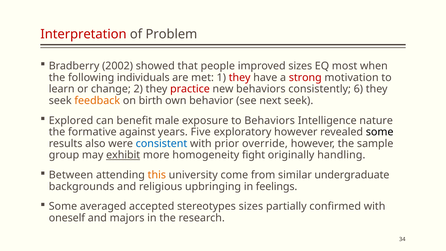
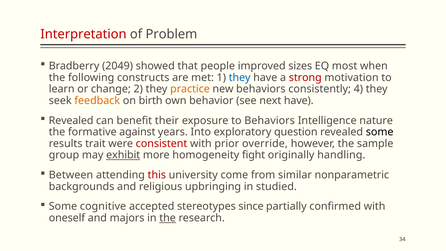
2002: 2002 -> 2049 (118, 66)
individuals: individuals -> constructs (143, 77)
they colour: red -> blue (240, 77)
practice colour: red -> orange (190, 89)
6: 6 -> 4 (358, 89)
next seek: seek -> have (299, 101)
Explored: Explored -> Revealed (71, 120)
male: male -> their (167, 120)
Five: Five -> Into (201, 132)
exploratory however: however -> question (296, 132)
also: also -> trait (95, 143)
consistent colour: blue -> red (161, 143)
this colour: orange -> red (157, 175)
undergraduate: undergraduate -> nonparametric (352, 175)
feelings: feelings -> studied (276, 186)
averaged: averaged -> cognitive (103, 206)
stereotypes sizes: sizes -> since (251, 206)
the underline: none -> present (168, 218)
